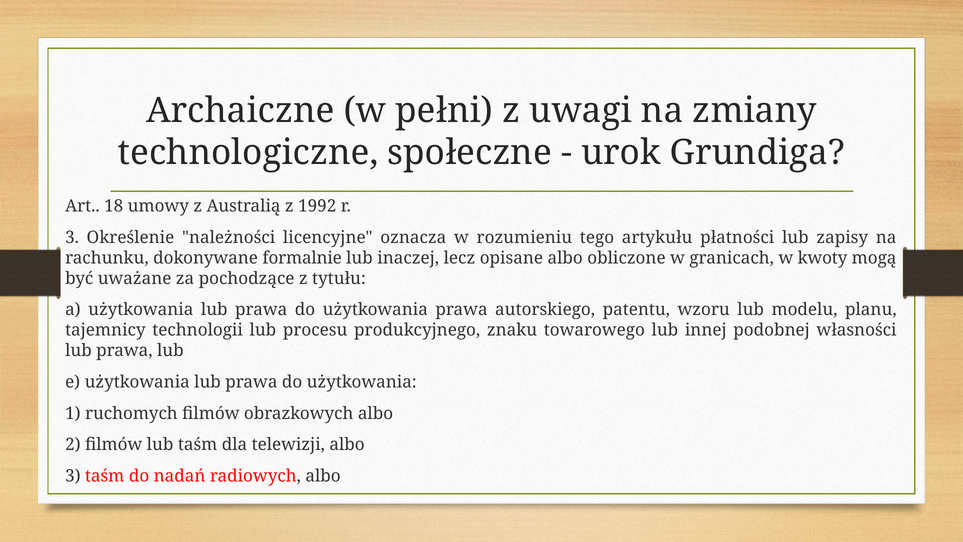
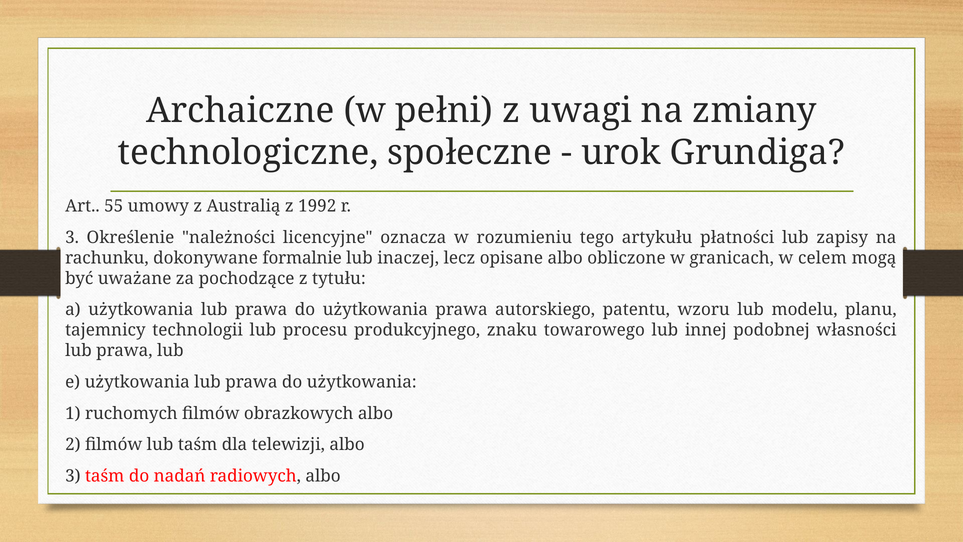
18: 18 -> 55 (114, 206)
kwoty: kwoty -> celem (822, 258)
